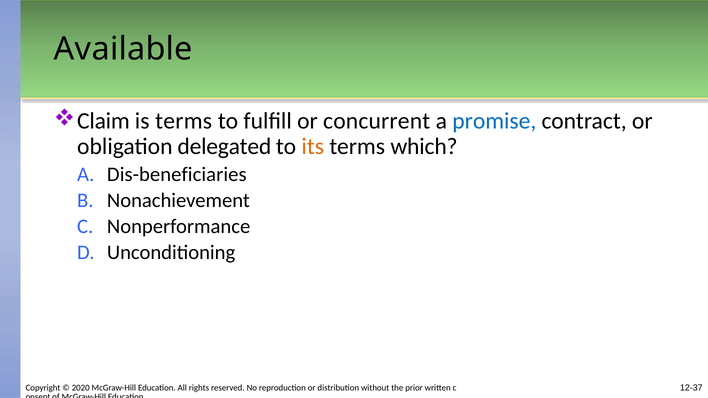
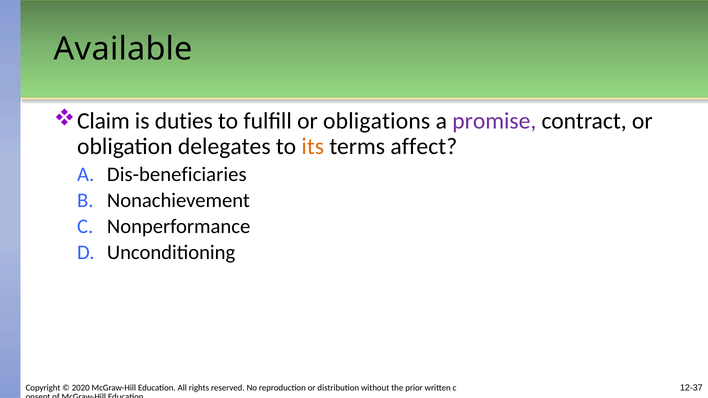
is terms: terms -> duties (184, 121)
concurrent: concurrent -> obligations (377, 121)
promise colour: blue -> purple (494, 121)
delegated: delegated -> delegates (224, 147)
which: which -> affect (424, 147)
